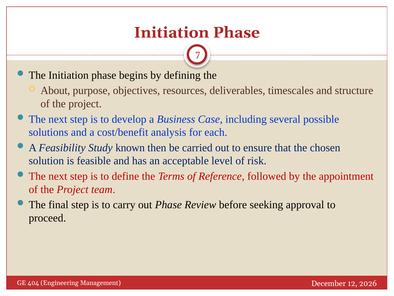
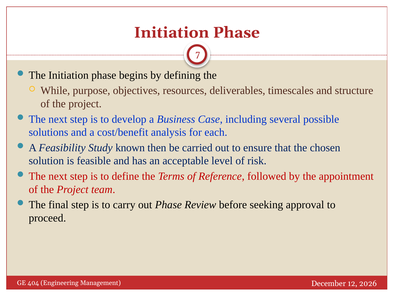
About: About -> While (55, 90)
